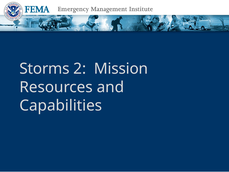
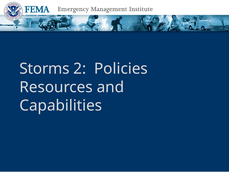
Mission: Mission -> Policies (121, 69)
